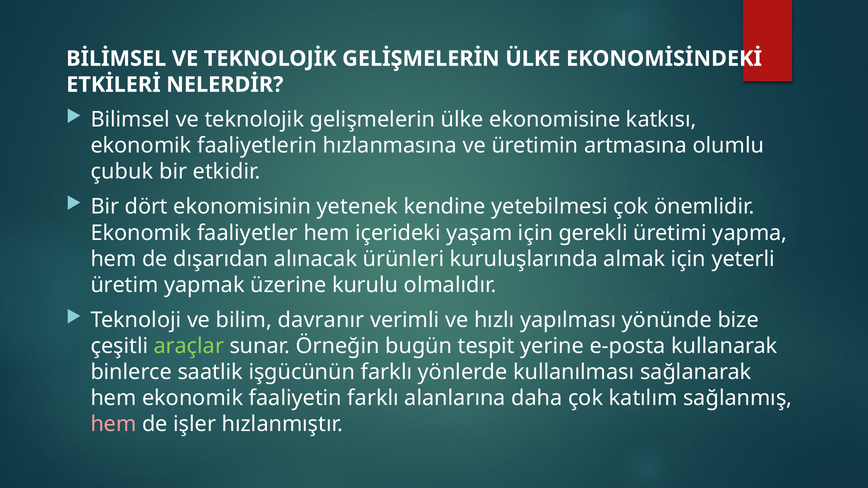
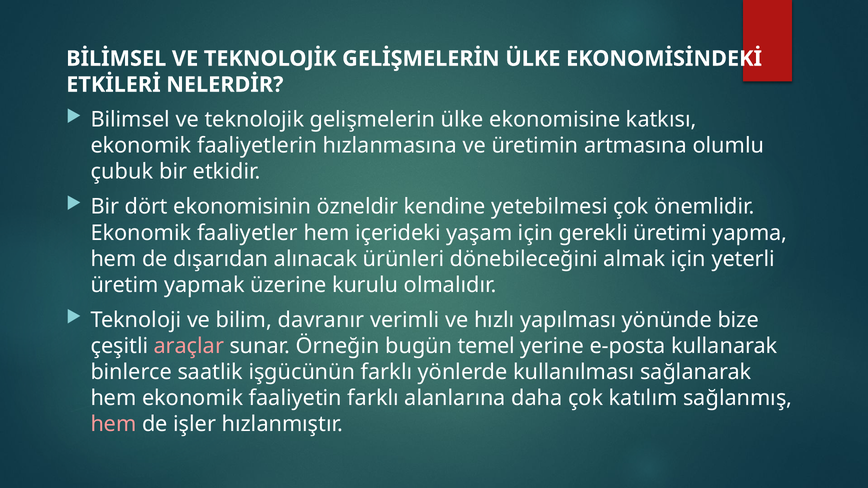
yetenek: yetenek -> özneldir (357, 207)
kuruluşlarında: kuruluşlarında -> dönebileceğini (524, 259)
araçlar colour: light green -> pink (189, 346)
tespit: tespit -> temel (486, 346)
